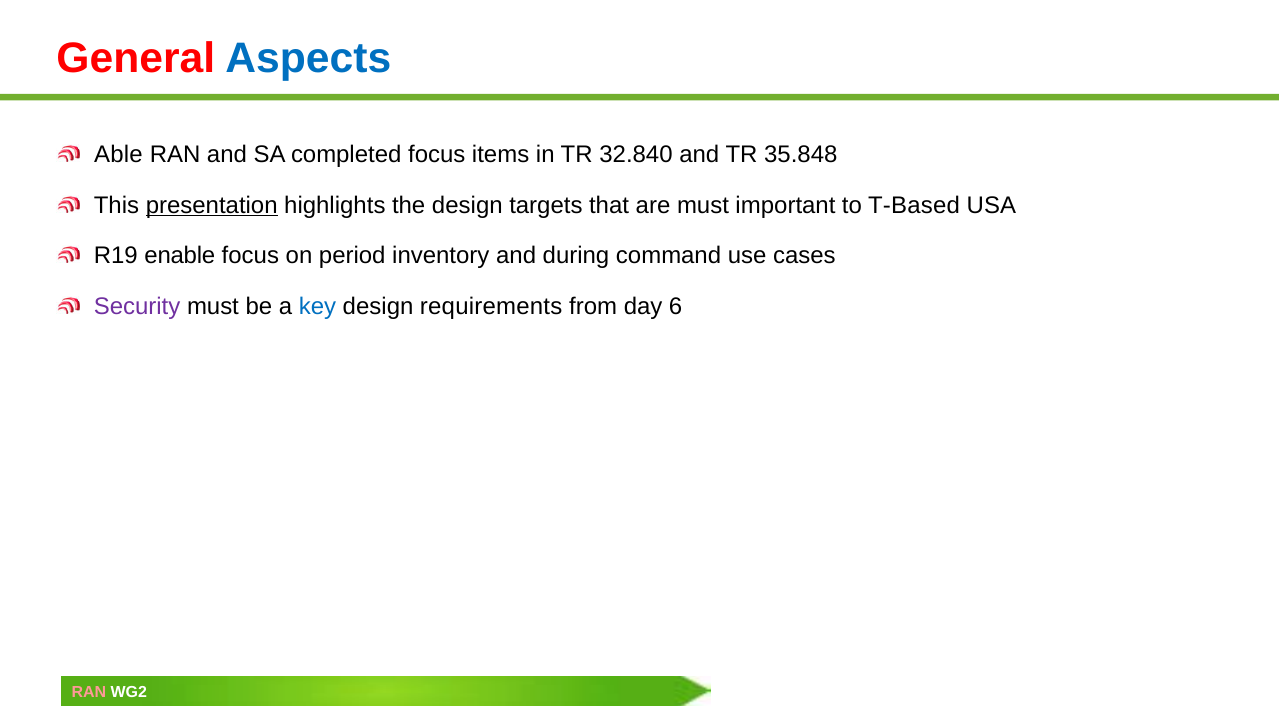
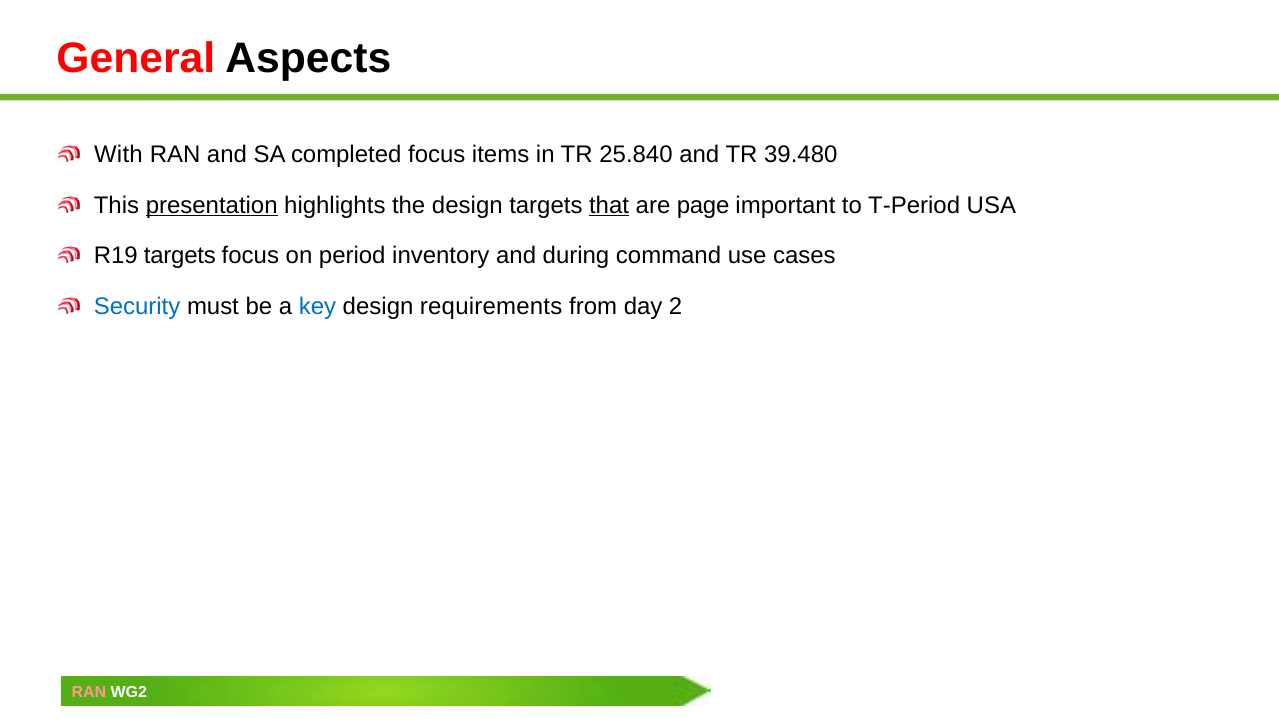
Aspects colour: blue -> black (308, 59)
Able: Able -> With (118, 155)
32.840: 32.840 -> 25.840 (636, 155)
35.848: 35.848 -> 39.480 (801, 155)
that underline: none -> present (609, 205)
are must: must -> page (703, 205)
T-Based: T-Based -> T-Period (914, 205)
R19 enable: enable -> targets (180, 256)
Security colour: purple -> blue (137, 306)
6: 6 -> 2 (676, 306)
